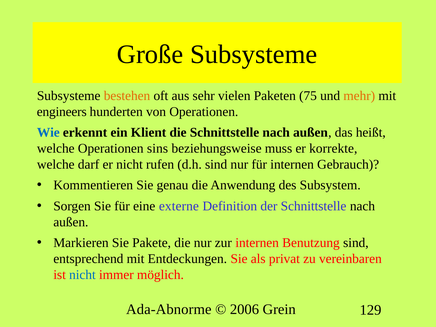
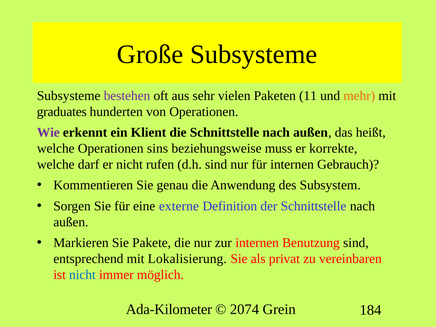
bestehen colour: orange -> purple (127, 96)
75: 75 -> 11 (308, 96)
engineers: engineers -> graduates (62, 112)
Wie colour: blue -> purple (48, 132)
Entdeckungen: Entdeckungen -> Lokalisierung (187, 259)
Ada-Abnorme: Ada-Abnorme -> Ada-Kilometer (169, 309)
2006: 2006 -> 2074 (244, 309)
129: 129 -> 184 (371, 310)
